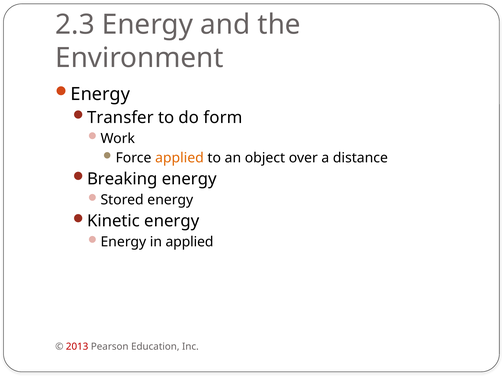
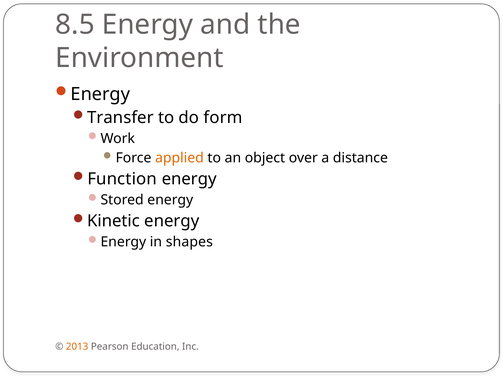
2.3: 2.3 -> 8.5 (75, 25)
Breaking: Breaking -> Function (122, 179)
in applied: applied -> shapes (189, 242)
2013 colour: red -> orange (77, 347)
